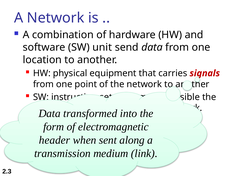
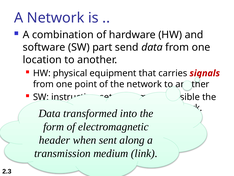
unit: unit -> part (102, 47)
